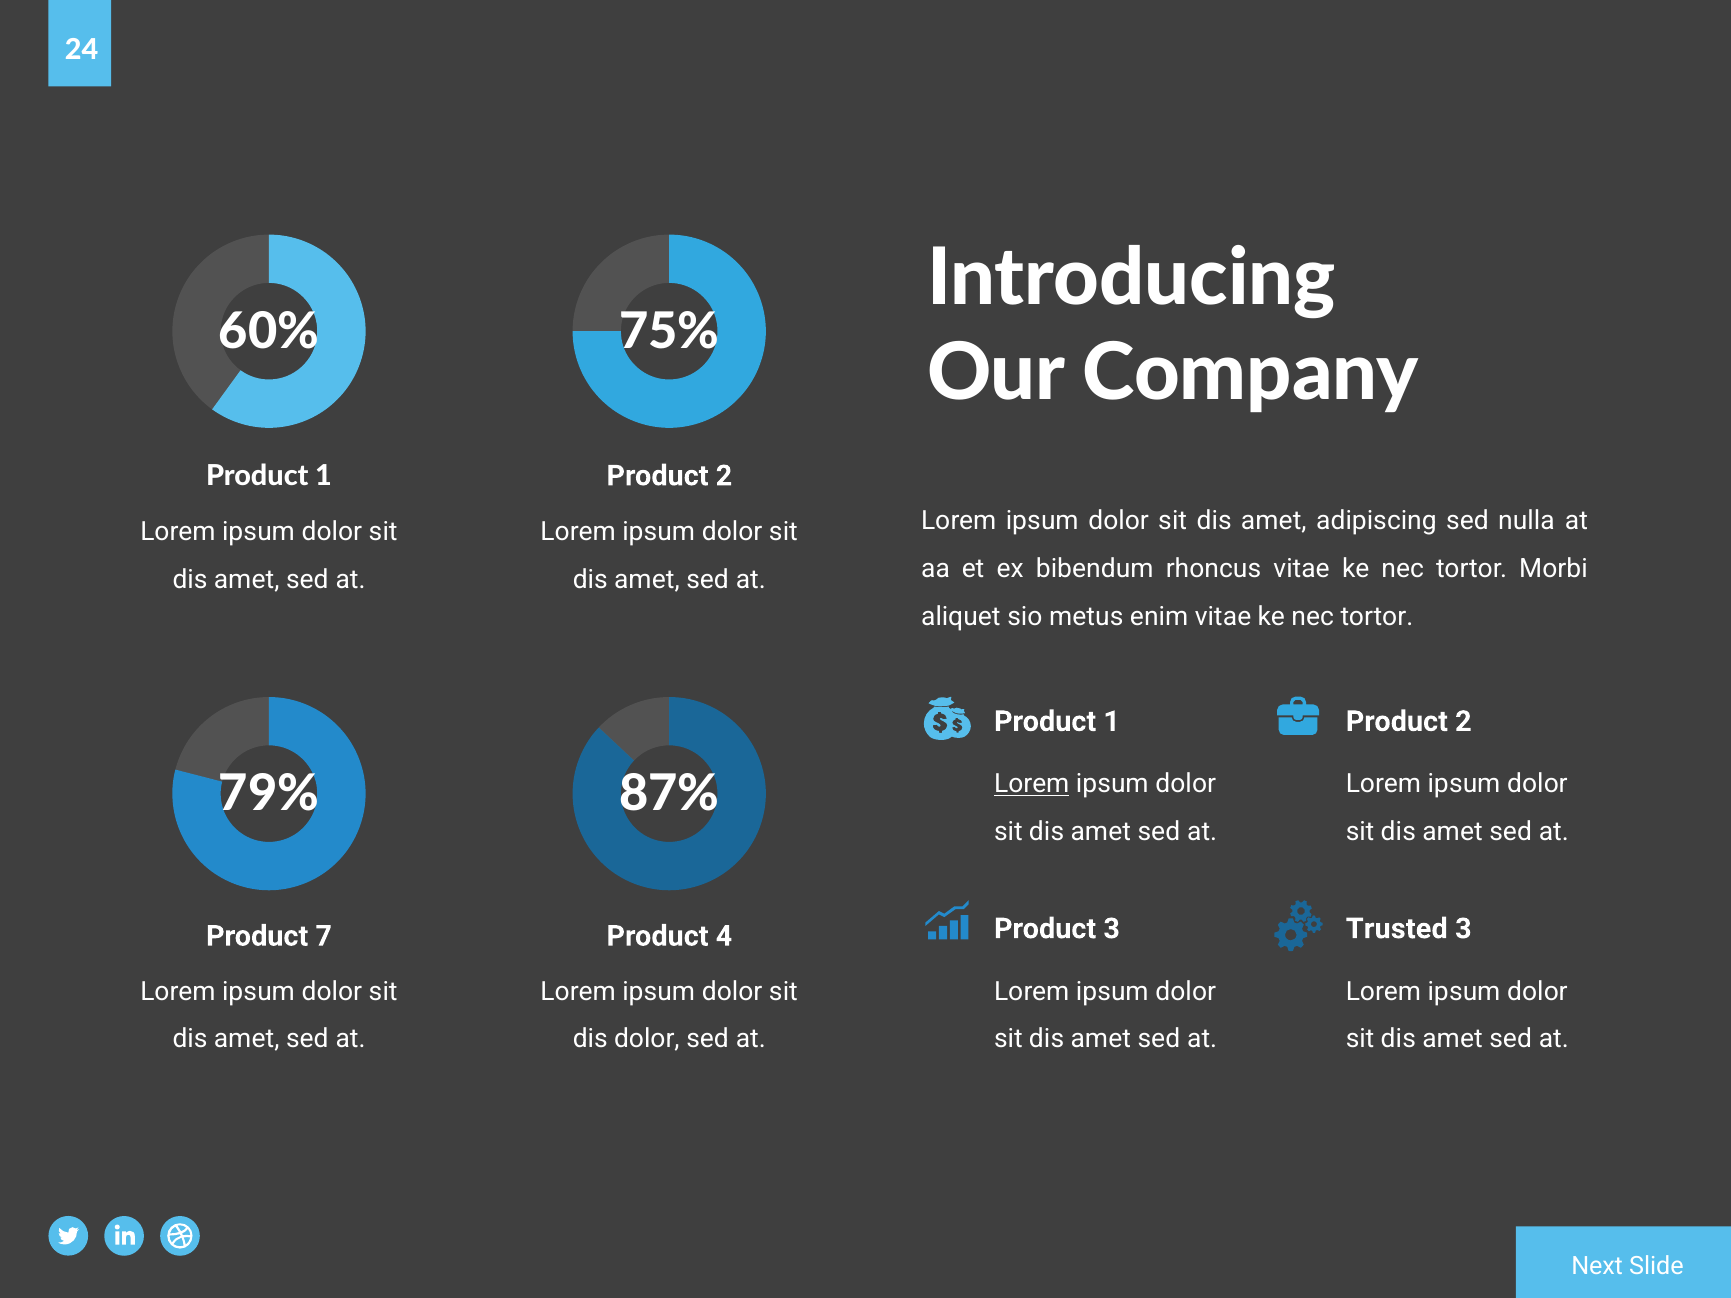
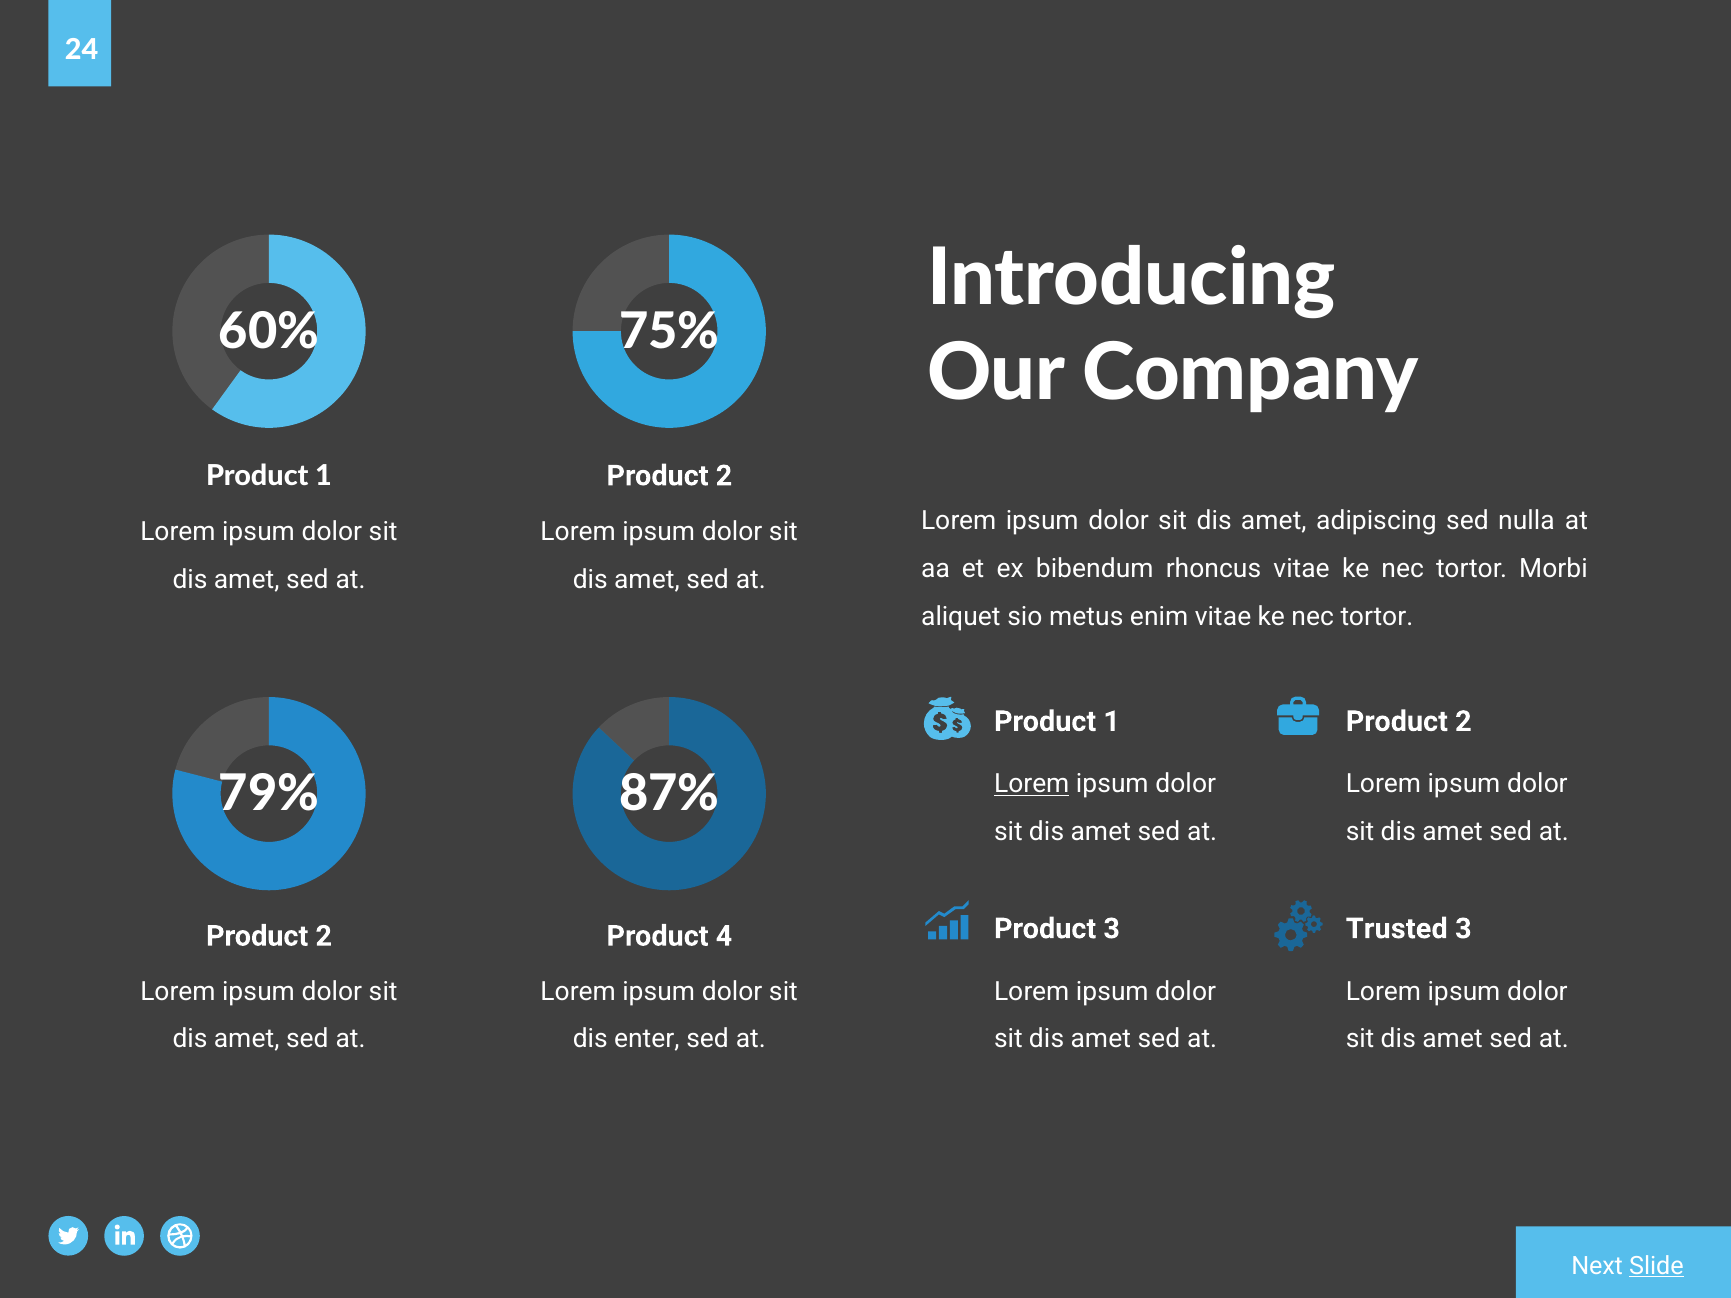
7: 7 -> 2 (324, 936)
dis dolor: dolor -> enter (647, 1039)
Slide underline: none -> present (1656, 1266)
